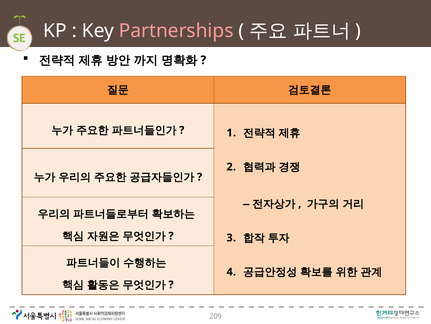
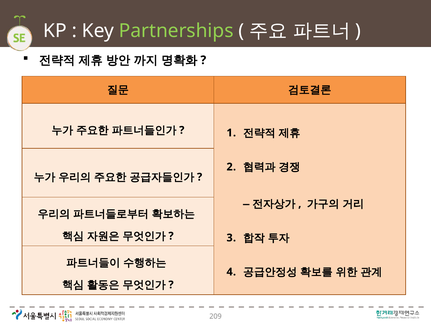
Partnerships colour: pink -> light green (176, 31)
